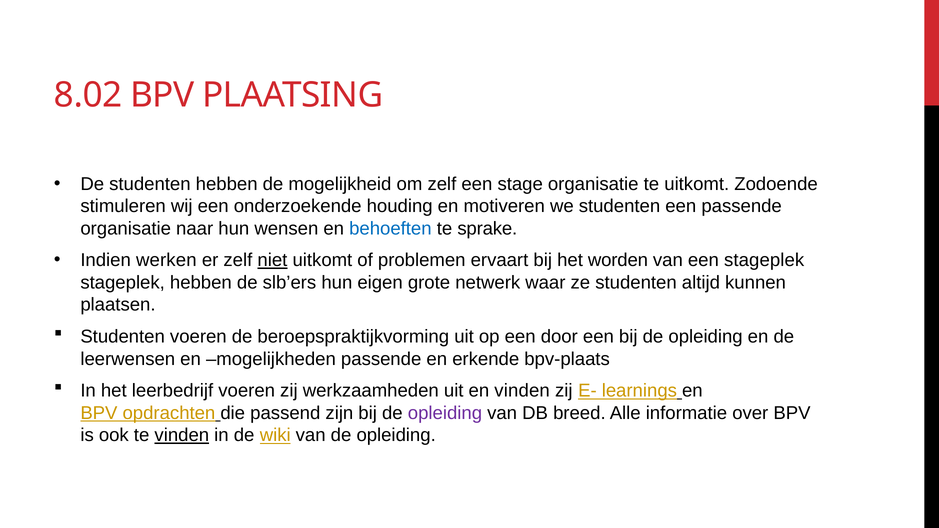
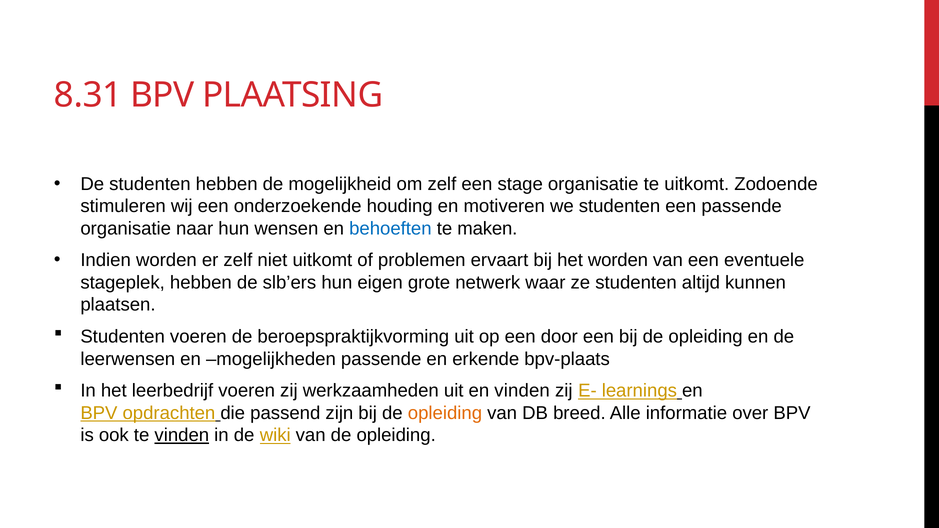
8.02: 8.02 -> 8.31 (88, 95)
sprake: sprake -> maken (487, 229)
Indien werken: werken -> worden (166, 260)
niet underline: present -> none (272, 260)
een stageplek: stageplek -> eventuele (764, 260)
opleiding colour: purple -> orange (445, 413)
